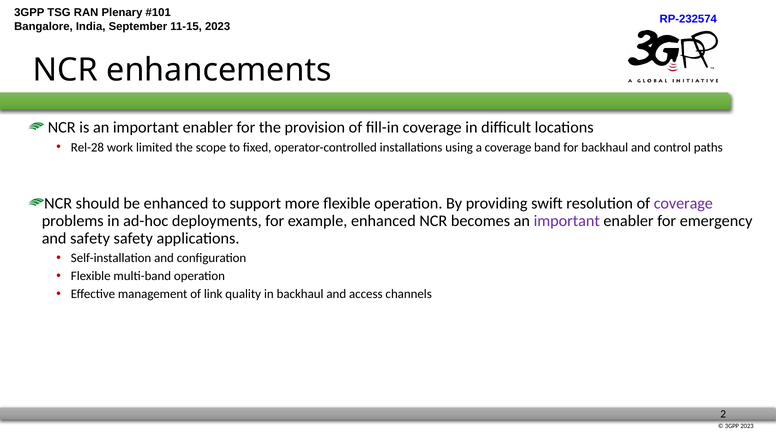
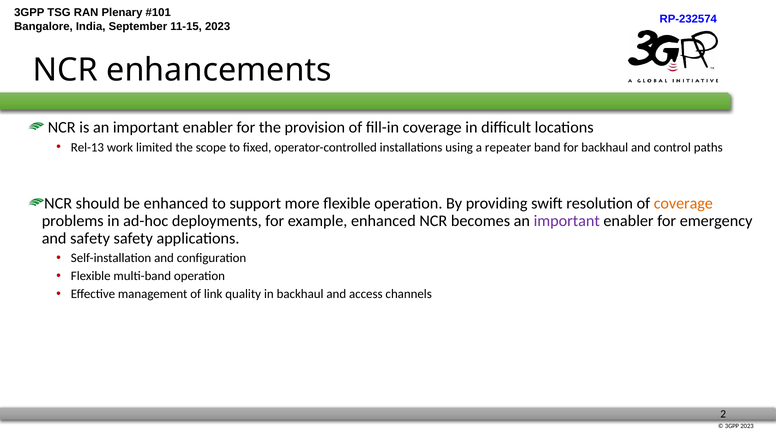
Rel-28: Rel-28 -> Rel-13 (87, 147)
a coverage: coverage -> repeater (508, 147)
coverage colour: purple -> orange (683, 204)
